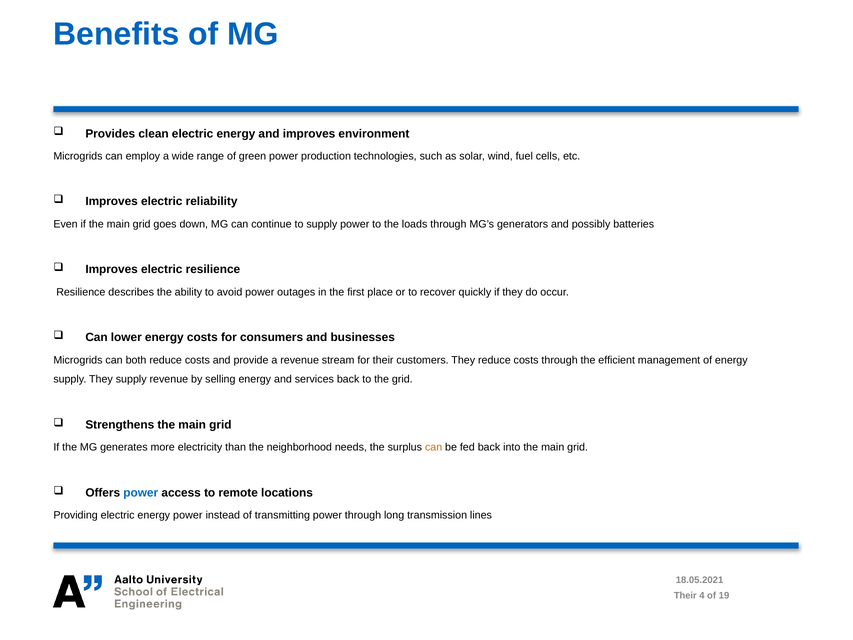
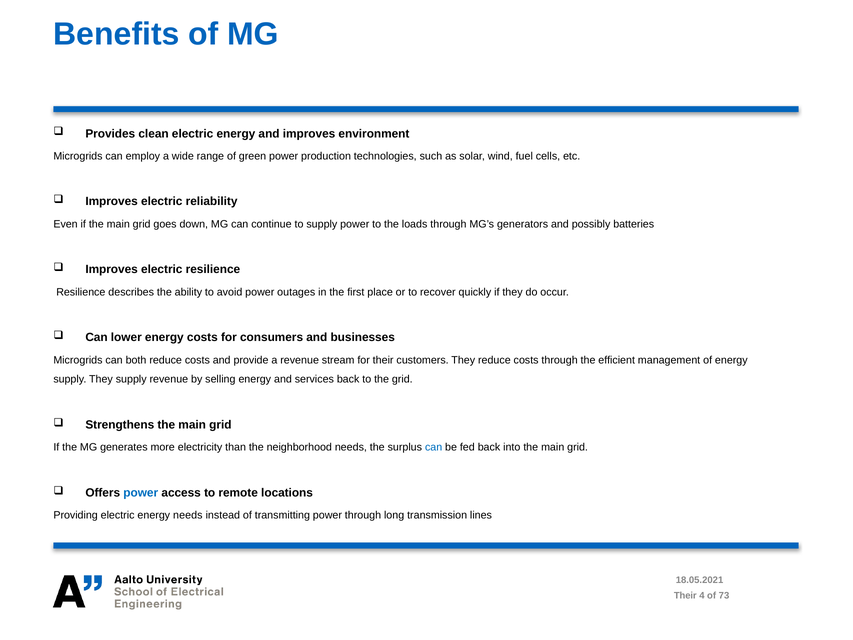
can colour: orange -> blue (434, 447)
energy power: power -> needs (188, 515)
19: 19 -> 73 (724, 595)
